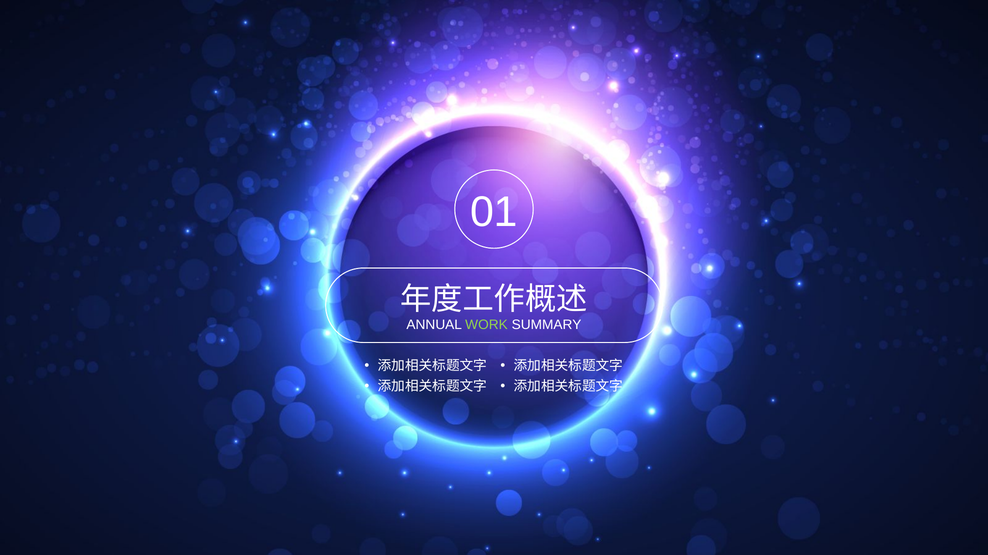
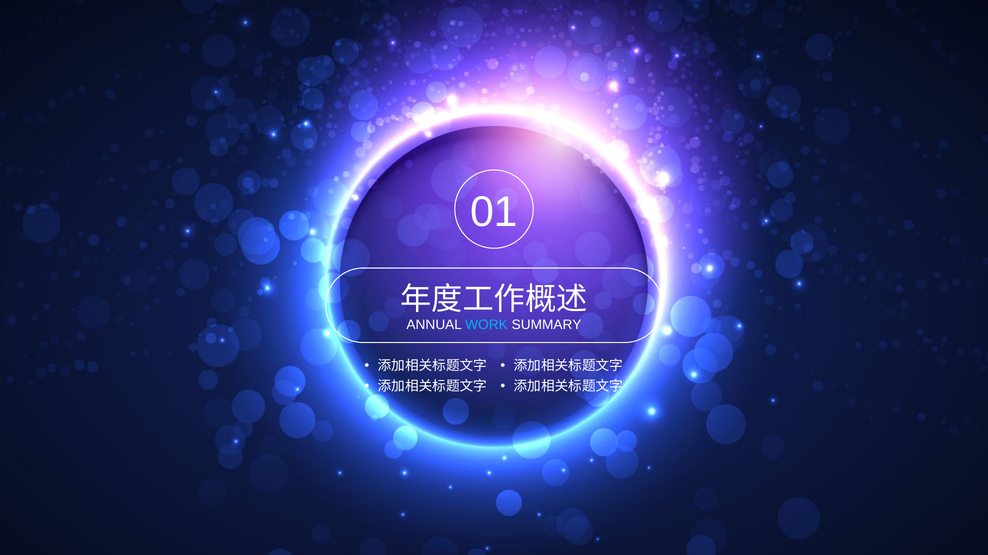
WORK colour: light green -> light blue (486, 325)
